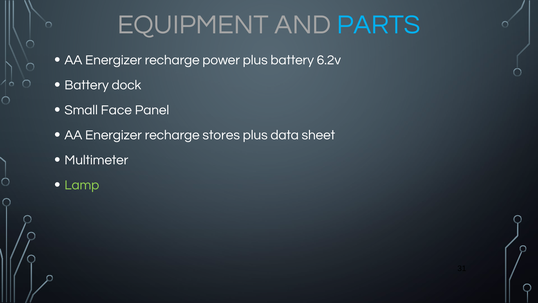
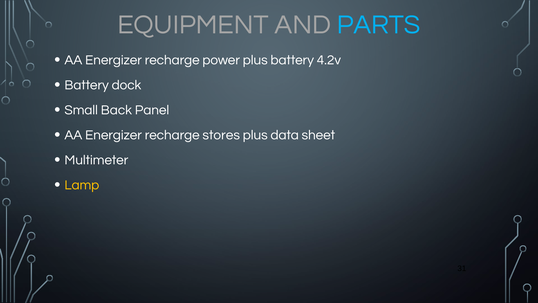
6.2v: 6.2v -> 4.2v (329, 60)
Face: Face -> Back (116, 110)
Lamp colour: light green -> yellow (82, 185)
